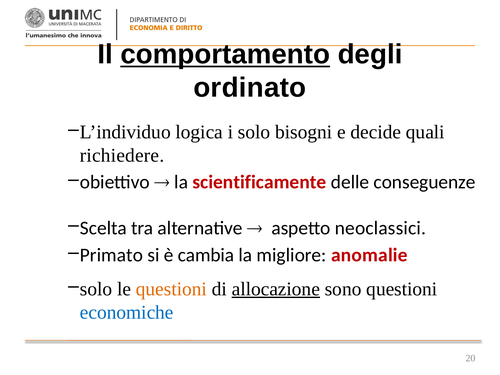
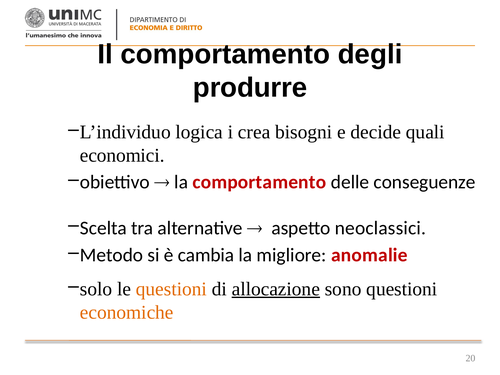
comportamento underline: present -> none (225, 54)
ordinato: ordinato -> produrre (250, 88)
i solo: solo -> crea (254, 132)
richiedere: richiedere -> economici (122, 155)
la scientificamente: scientificamente -> comportamento (259, 182)
Primato: Primato -> Metodo (112, 255)
economiche colour: blue -> orange (127, 312)
